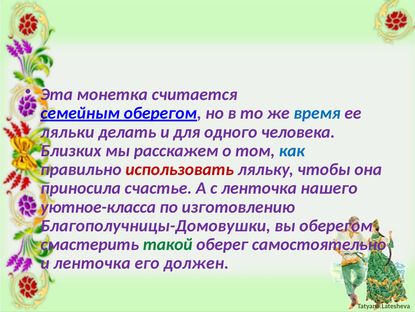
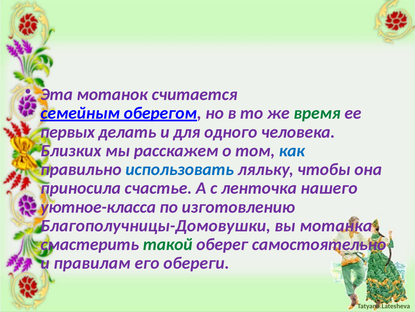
монетка: монетка -> мотанок (112, 94)
время colour: blue -> green (317, 113)
ляльки: ляльки -> первых (68, 132)
использовать colour: red -> blue (180, 169)
вы оберегом: оберегом -> мотанка (336, 225)
и ленточка: ленточка -> правилам (92, 262)
должен: должен -> обереги (196, 262)
